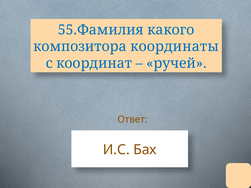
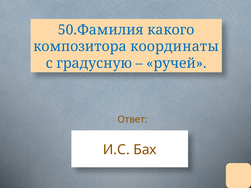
55.Фамилия: 55.Фамилия -> 50.Фамилия (101, 30)
координат: координат -> градусную (94, 63)
